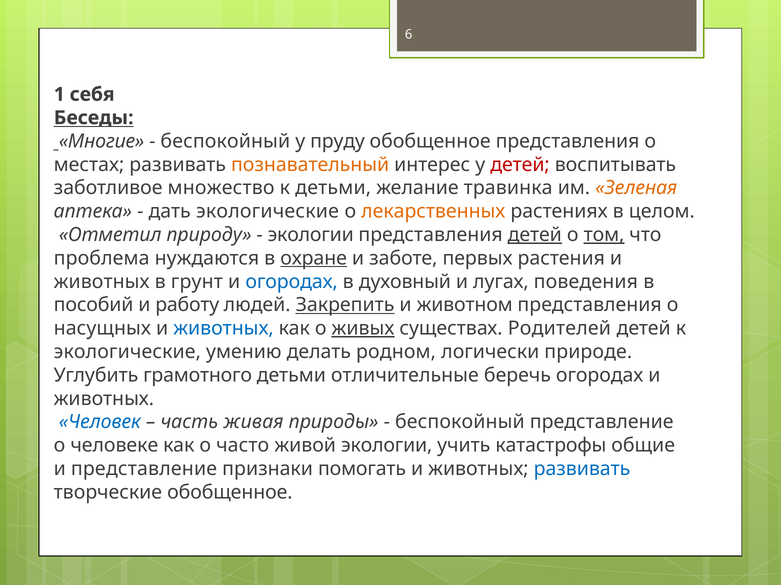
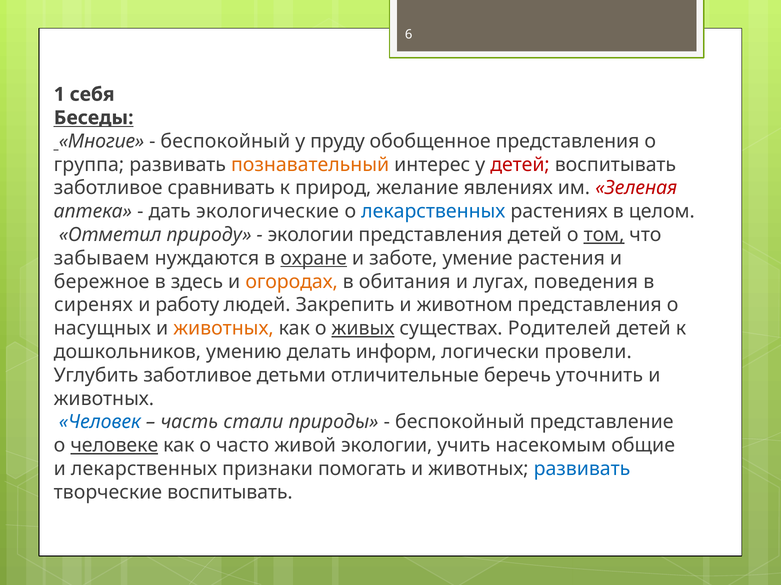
местах: местах -> группа (89, 165)
множество: множество -> сравнивать (221, 188)
к детьми: детьми -> природ (333, 188)
травинка: травинка -> явлениях (508, 188)
Зеленая colour: orange -> red (636, 188)
лекарственных colour: orange -> blue (433, 212)
детей underline: present -> none (535, 235)
проблема: проблема -> забываем (102, 259)
первых: первых -> умение (478, 259)
животных: животных -> бережное (102, 282)
грунт: грунт -> здесь (197, 282)
огородах colour: blue -> orange (292, 282)
духовный: духовный -> обитания (405, 282)
пособий: пособий -> сиренях (93, 305)
Закрепить underline: present -> none (345, 305)
животных colour: blue -> orange (223, 329)
экологические: экологические -> дошкольников (127, 352)
родном: родном -> информ (396, 352)
природе: природе -> провели (588, 352)
Углубить грамотного: грамотного -> заботливое (198, 376)
беречь огородах: огородах -> уточнить (600, 376)
живая: живая -> стали (253, 423)
человеке underline: none -> present (114, 446)
катастрофы: катастрофы -> насекомым (551, 446)
и представление: представление -> лекарственных (144, 469)
творческие обобщенное: обобщенное -> воспитывать (230, 493)
